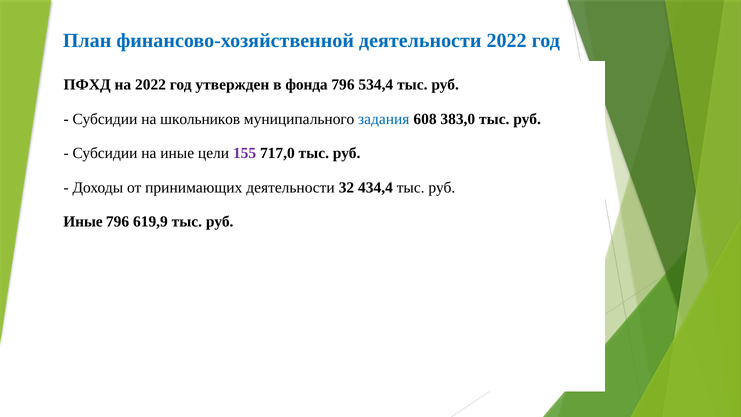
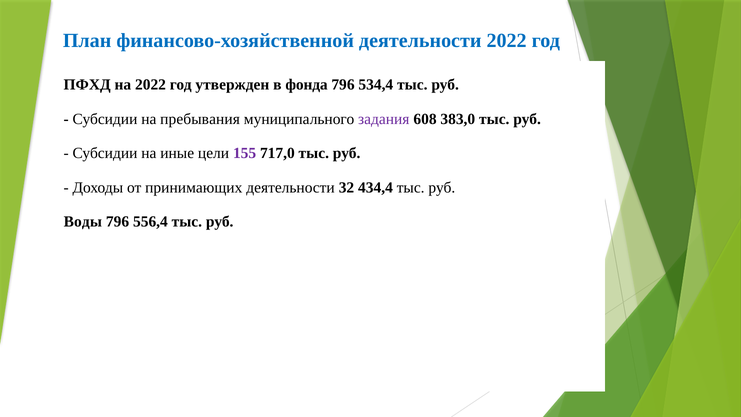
школьников: школьников -> пребывания (200, 119)
задания colour: blue -> purple (384, 119)
Иные: Иные -> Воды (83, 222)
619,9: 619,9 -> 556,4 (150, 222)
